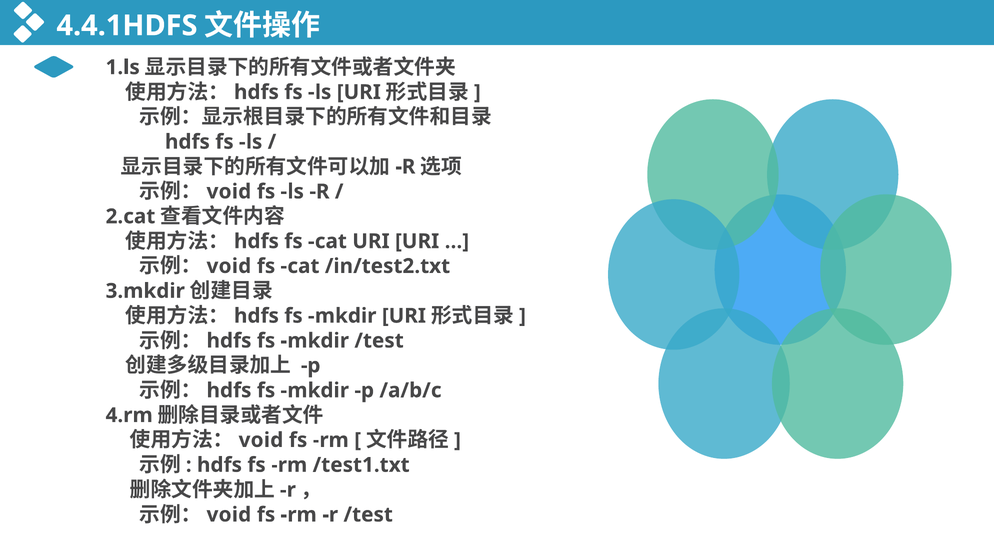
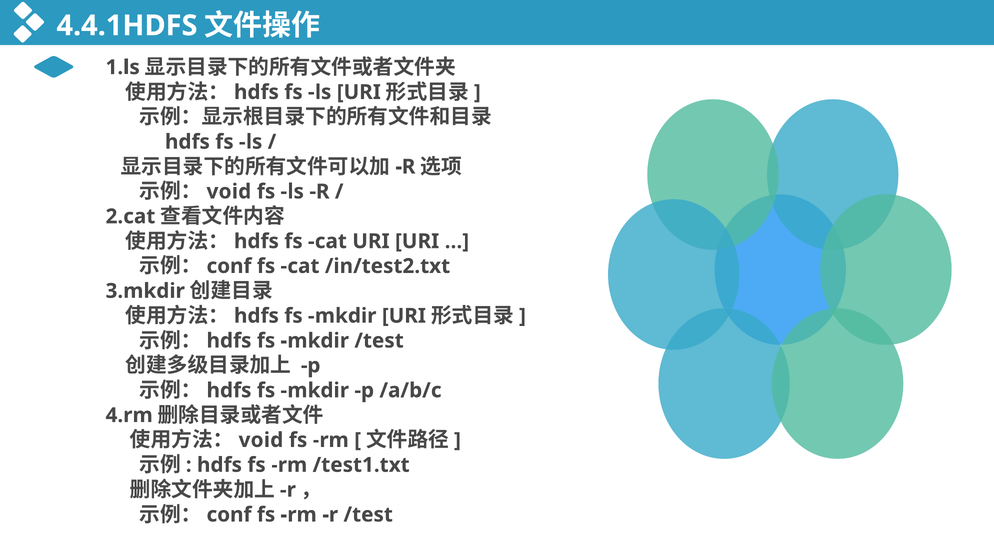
void: void -> conf (229, 266)
void: void -> conf (229, 515)
